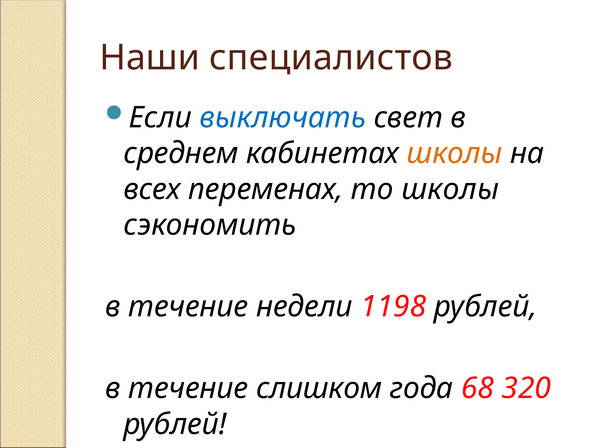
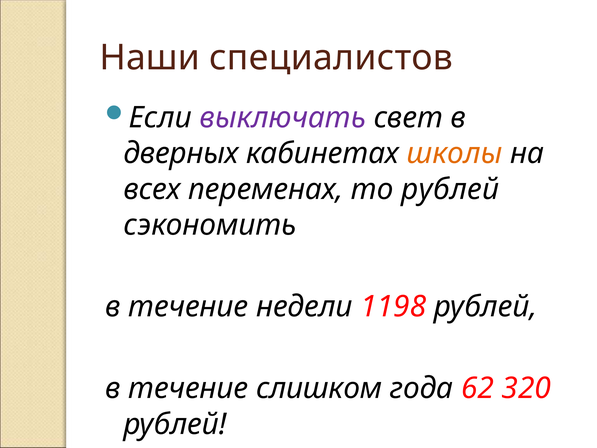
выключать colour: blue -> purple (283, 118)
среднем: среднем -> дверных (181, 153)
то школы: школы -> рублей (450, 189)
68: 68 -> 62 (477, 388)
